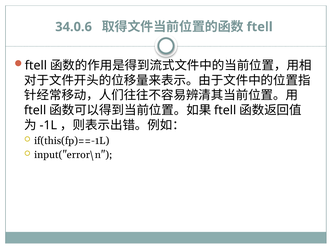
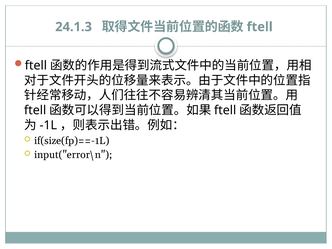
34.0.6: 34.0.6 -> 24.1.3 (74, 27)
if(this(fp)==-1L: if(this(fp)==-1L -> if(size(fp)==-1L (72, 141)
